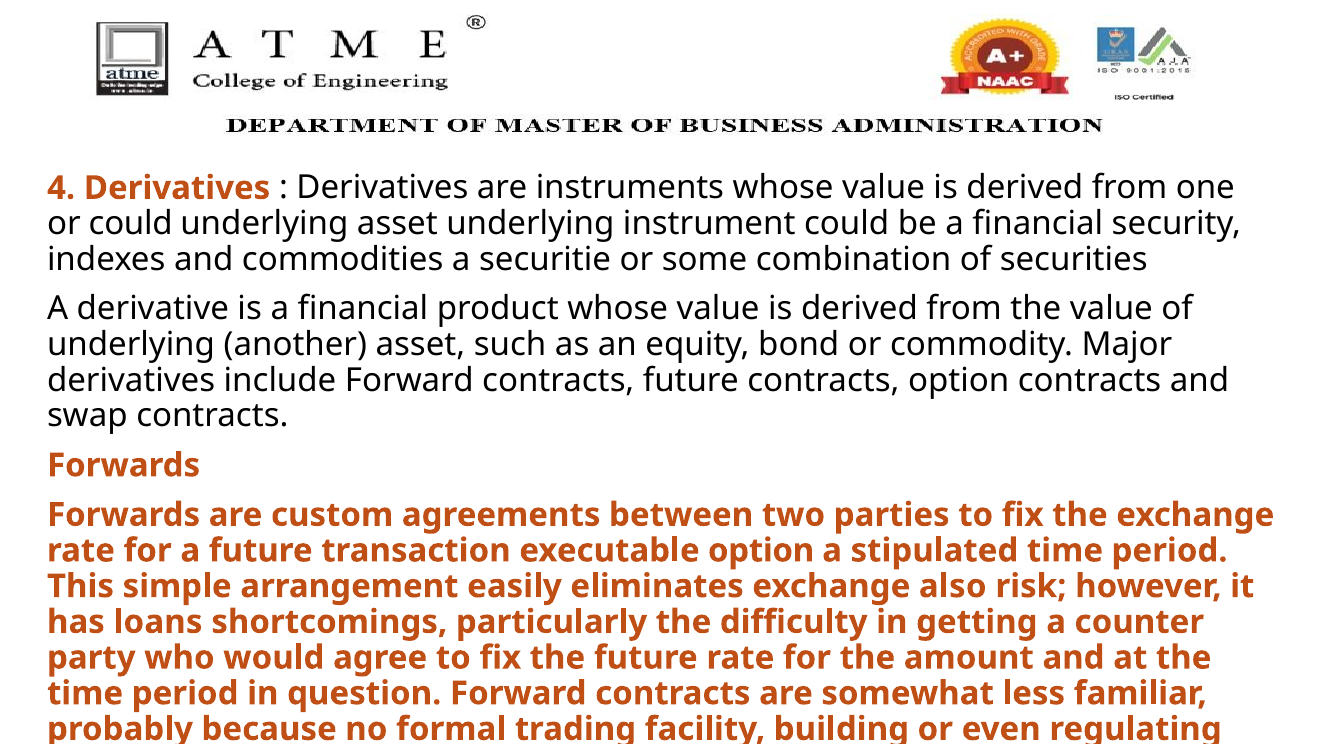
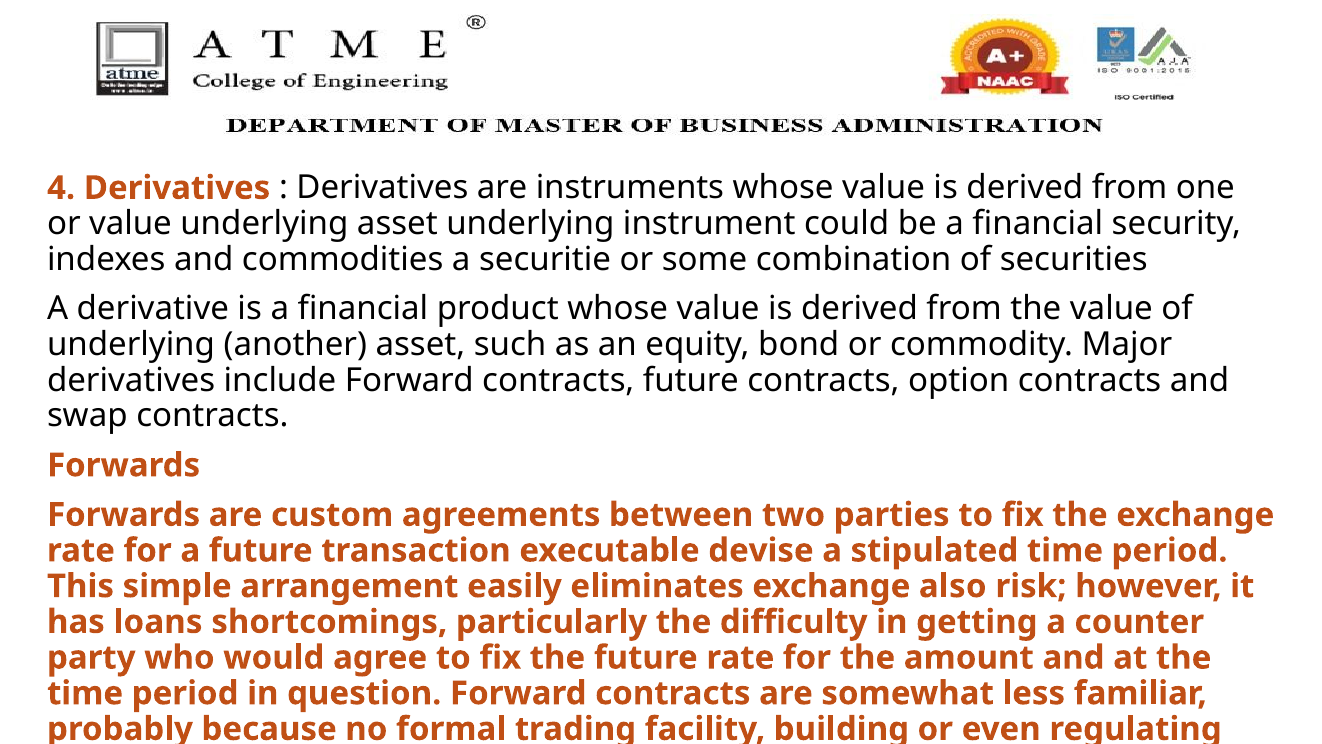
or could: could -> value (131, 224)
executable option: option -> devise (761, 550)
